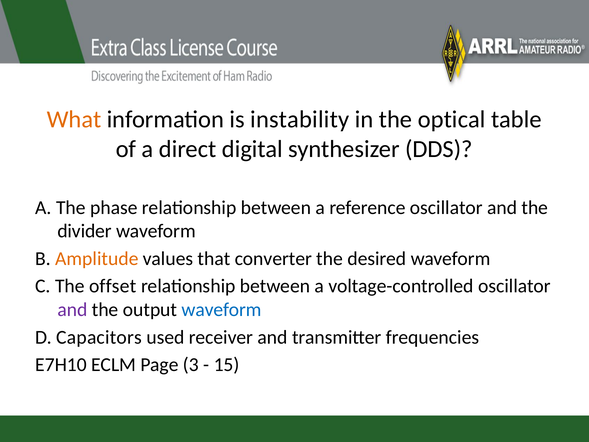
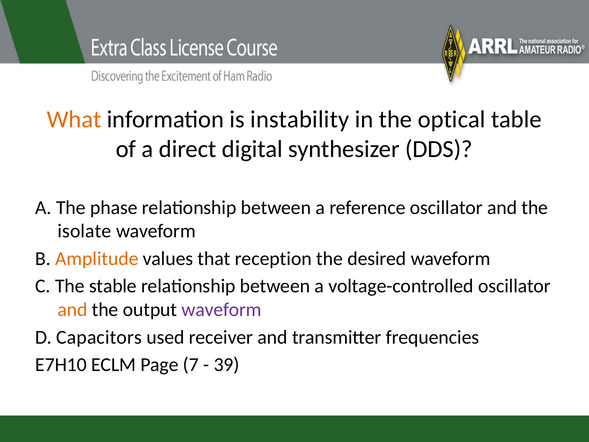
divider: divider -> isolate (84, 231)
converter: converter -> reception (273, 259)
offset: offset -> stable (113, 286)
and colour: purple -> orange (72, 310)
waveform colour: blue -> purple (222, 310)
3: 3 -> 7 (191, 365)
15: 15 -> 39 (227, 365)
